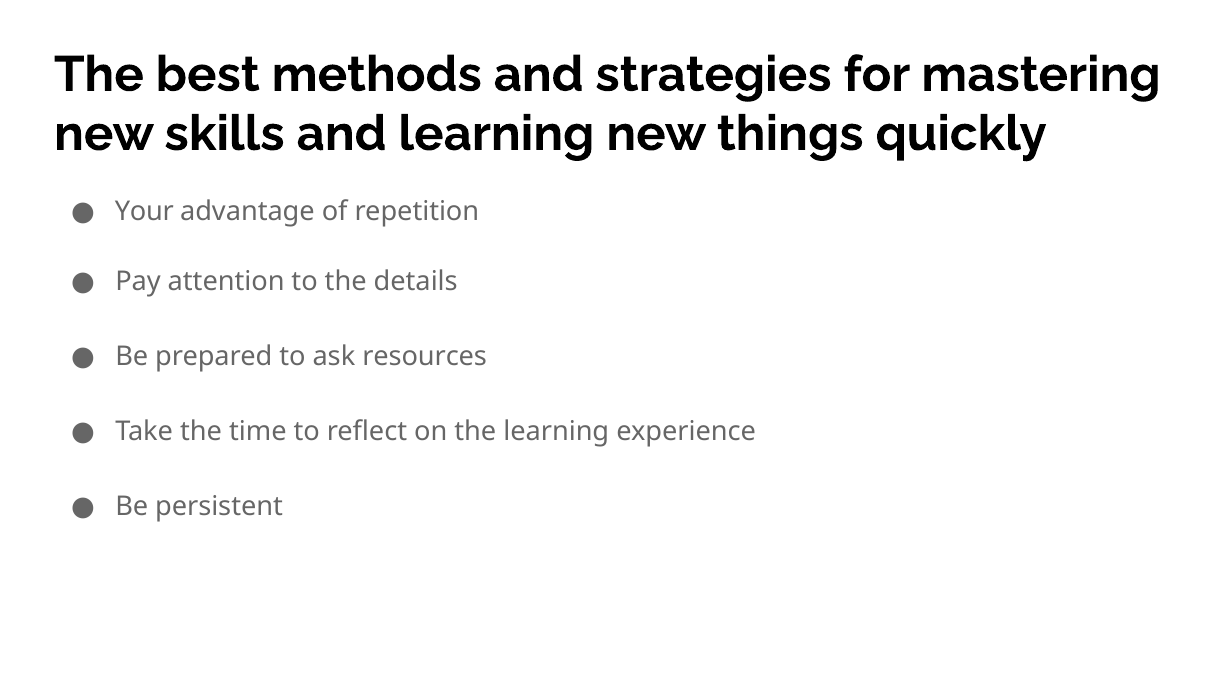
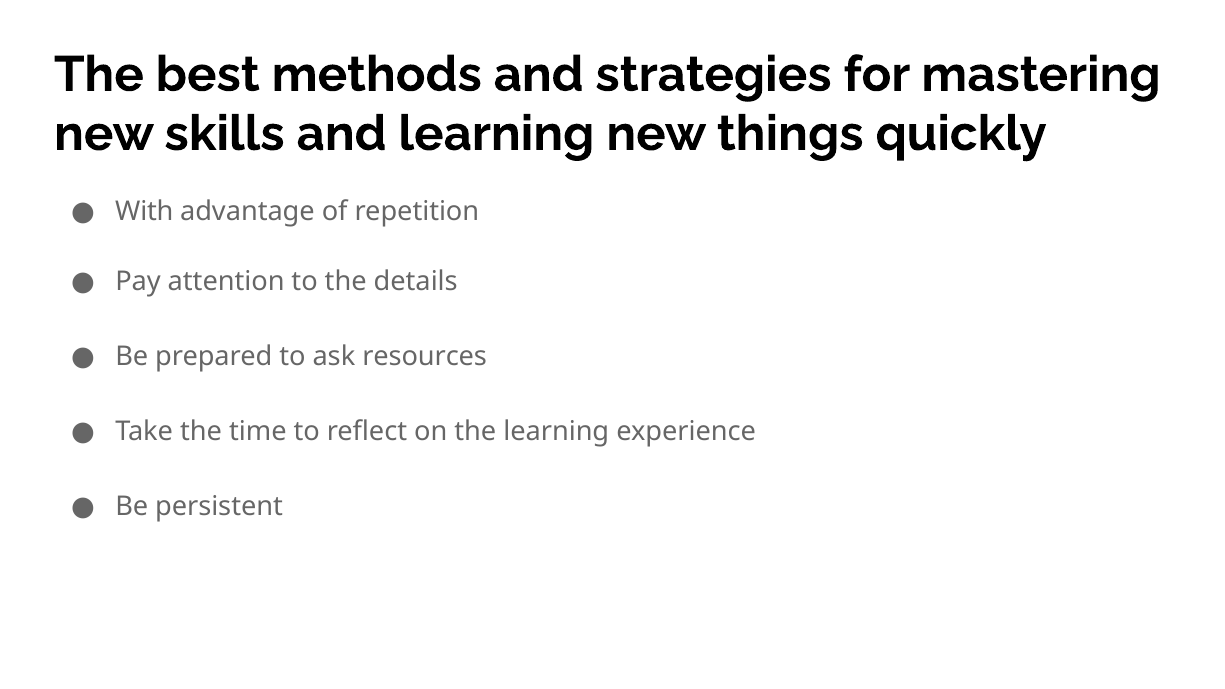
Your: Your -> With (144, 212)
